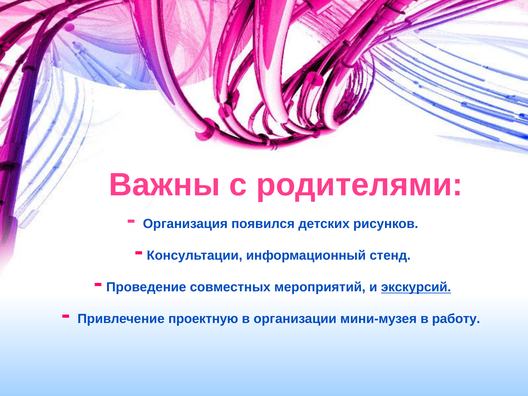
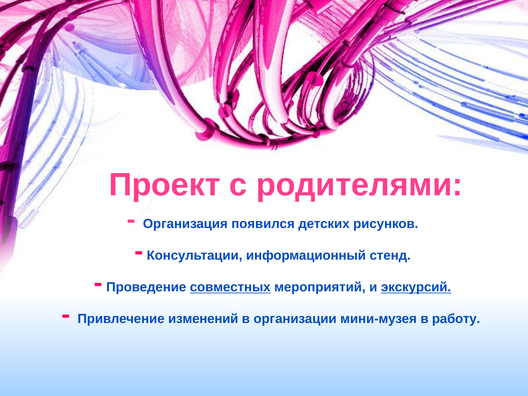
Важны: Важны -> Проект (165, 185)
совместных underline: none -> present (230, 287)
проектную: проектную -> изменений (203, 319)
